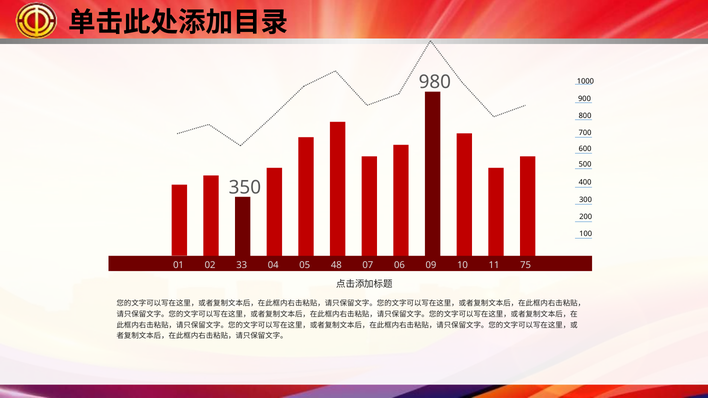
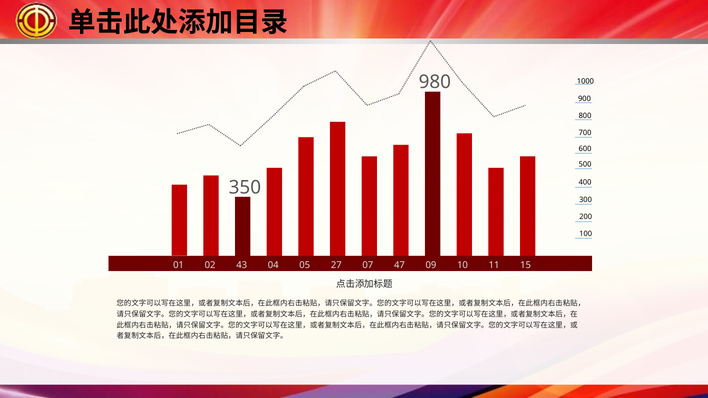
33: 33 -> 43 (242, 265)
48: 48 -> 27 (336, 265)
06: 06 -> 47 (399, 265)
75: 75 -> 15 (526, 265)
